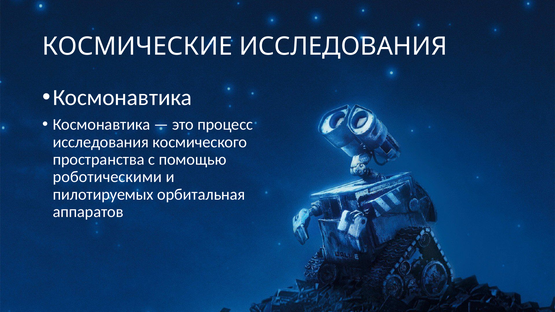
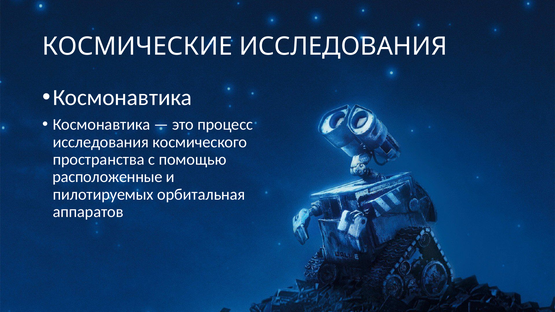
роботическими: роботическими -> расположенные (108, 177)
